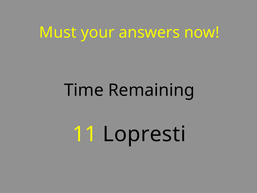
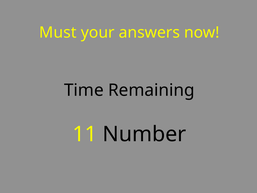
Lopresti: Lopresti -> Number (144, 134)
